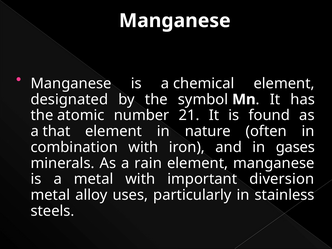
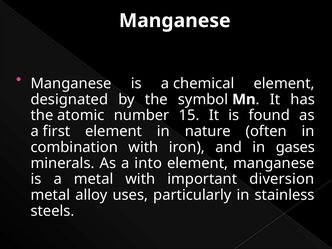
21: 21 -> 15 (189, 115)
that: that -> first (56, 131)
rain: rain -> into (148, 163)
